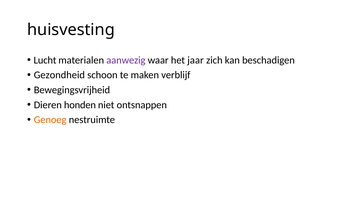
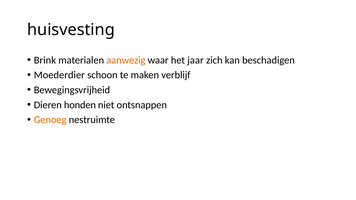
Lucht: Lucht -> Brink (45, 60)
aanwezig colour: purple -> orange (126, 60)
Gezondheid: Gezondheid -> Moederdier (59, 75)
